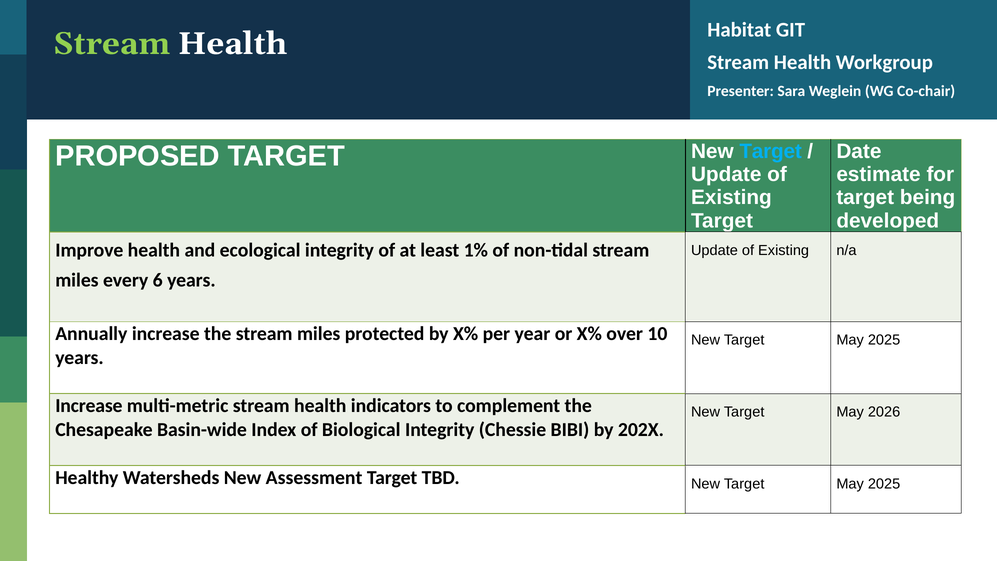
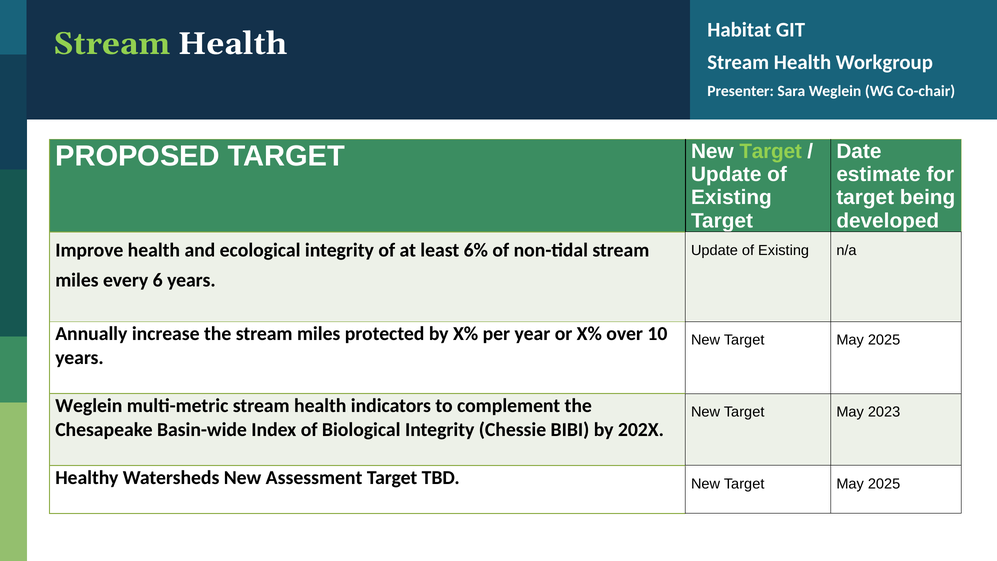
Target colour: light blue -> light green (771, 151)
1%: 1% -> 6% (476, 250)
Increase: Increase -> Weglein (89, 406)
2026: 2026 -> 2023 (884, 412)
